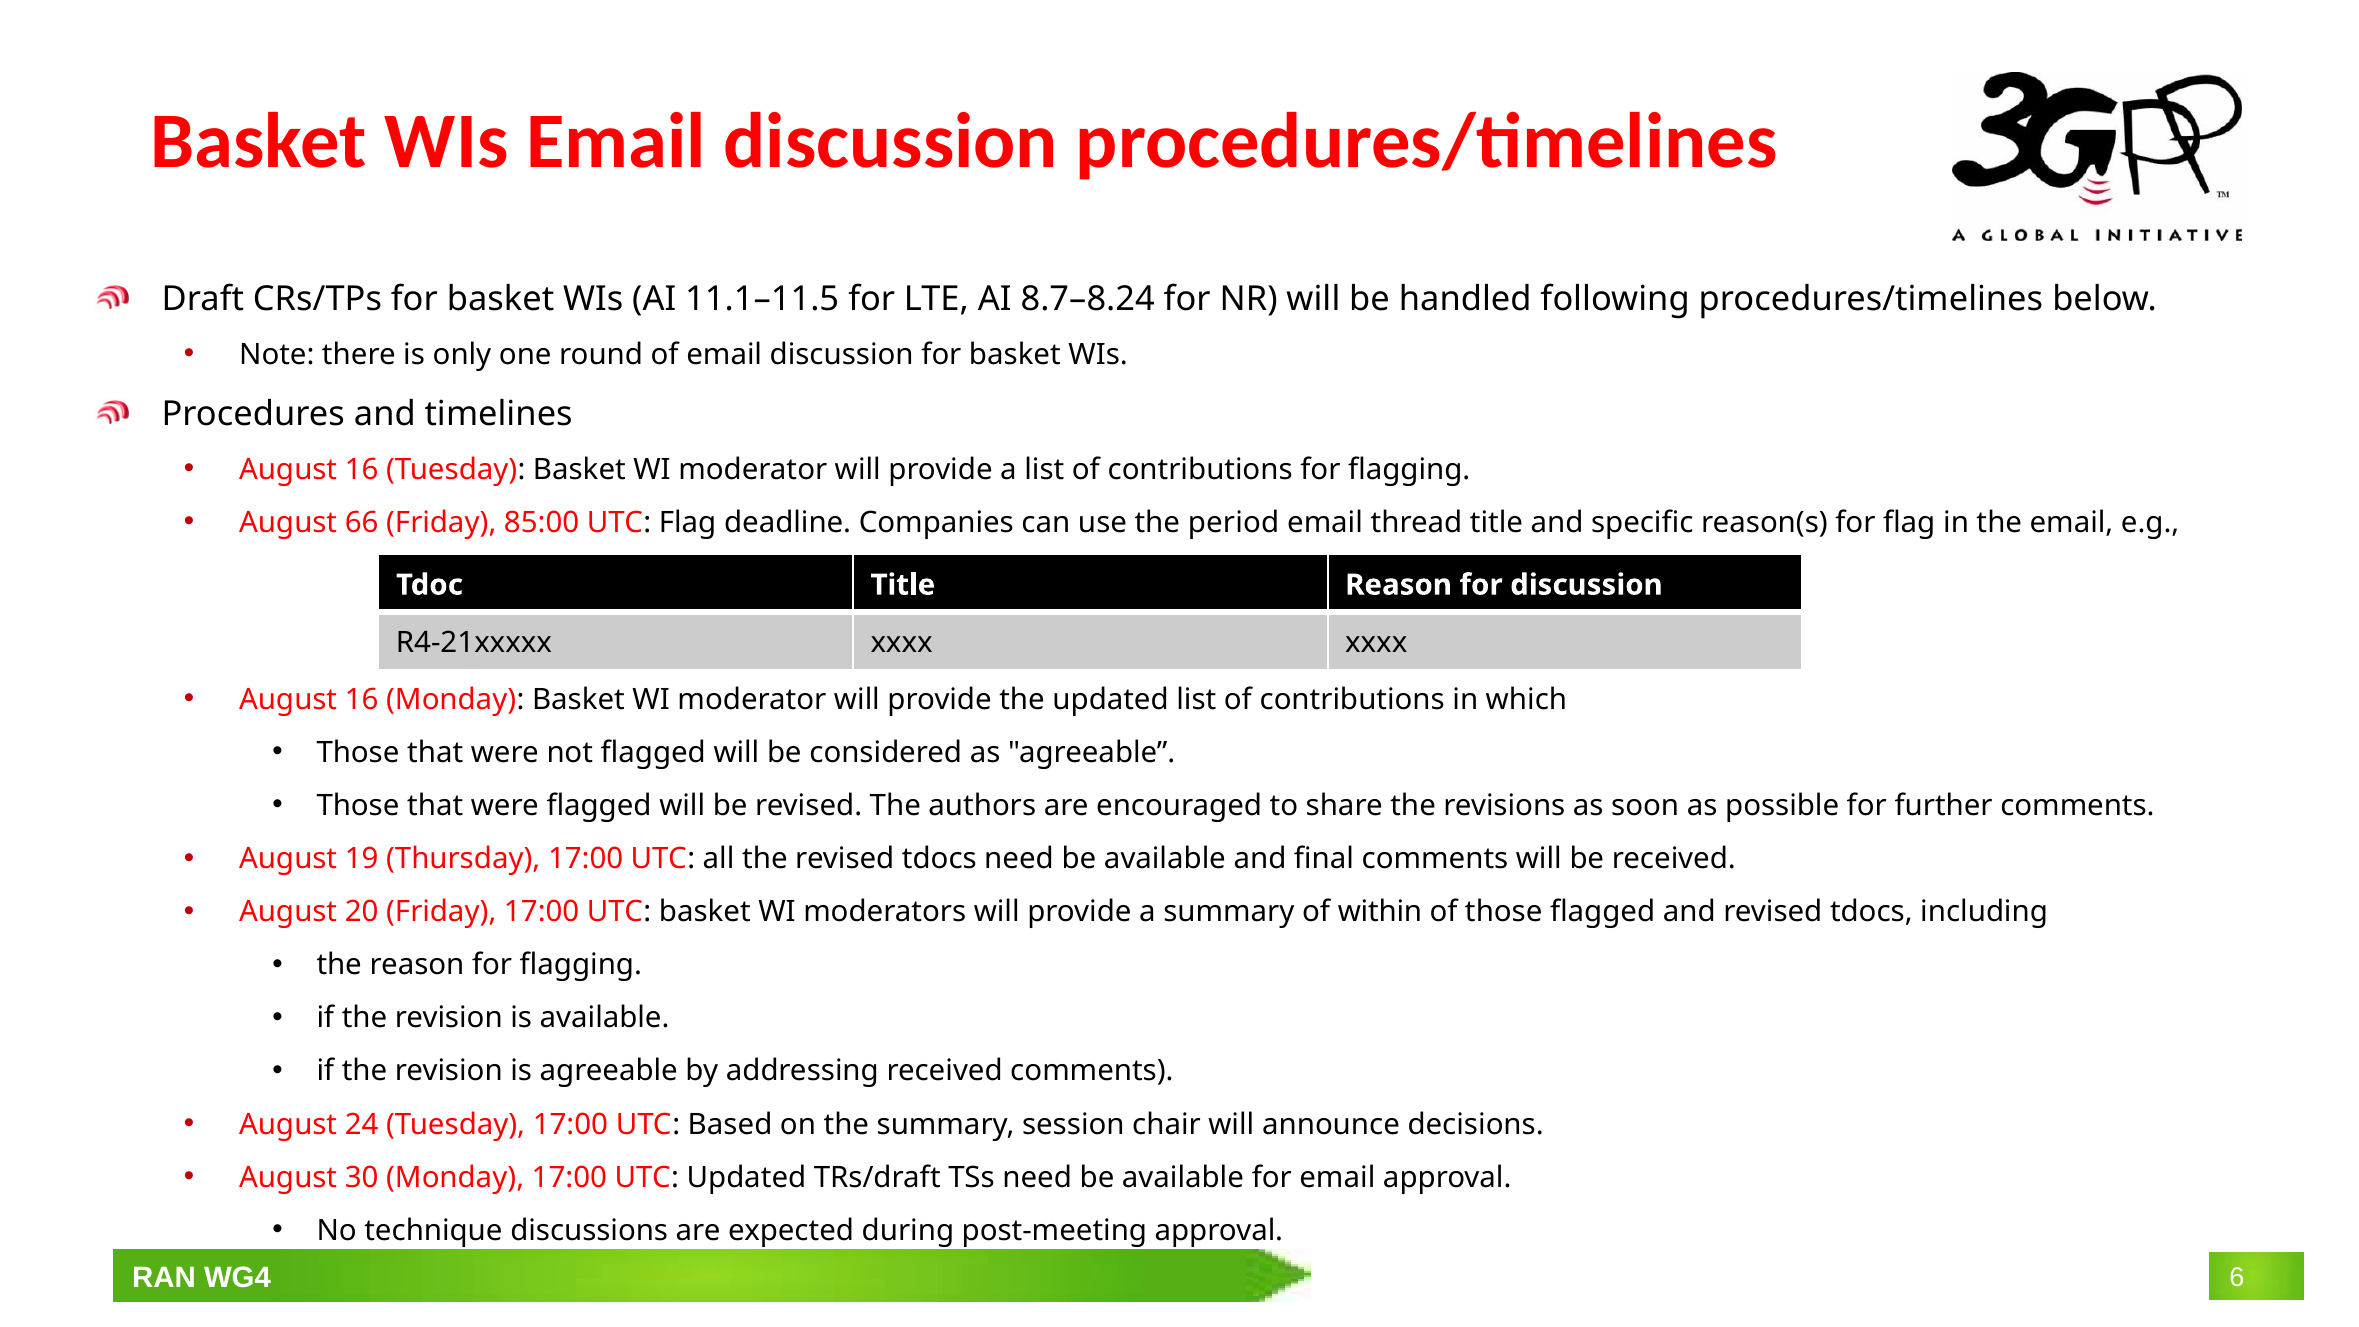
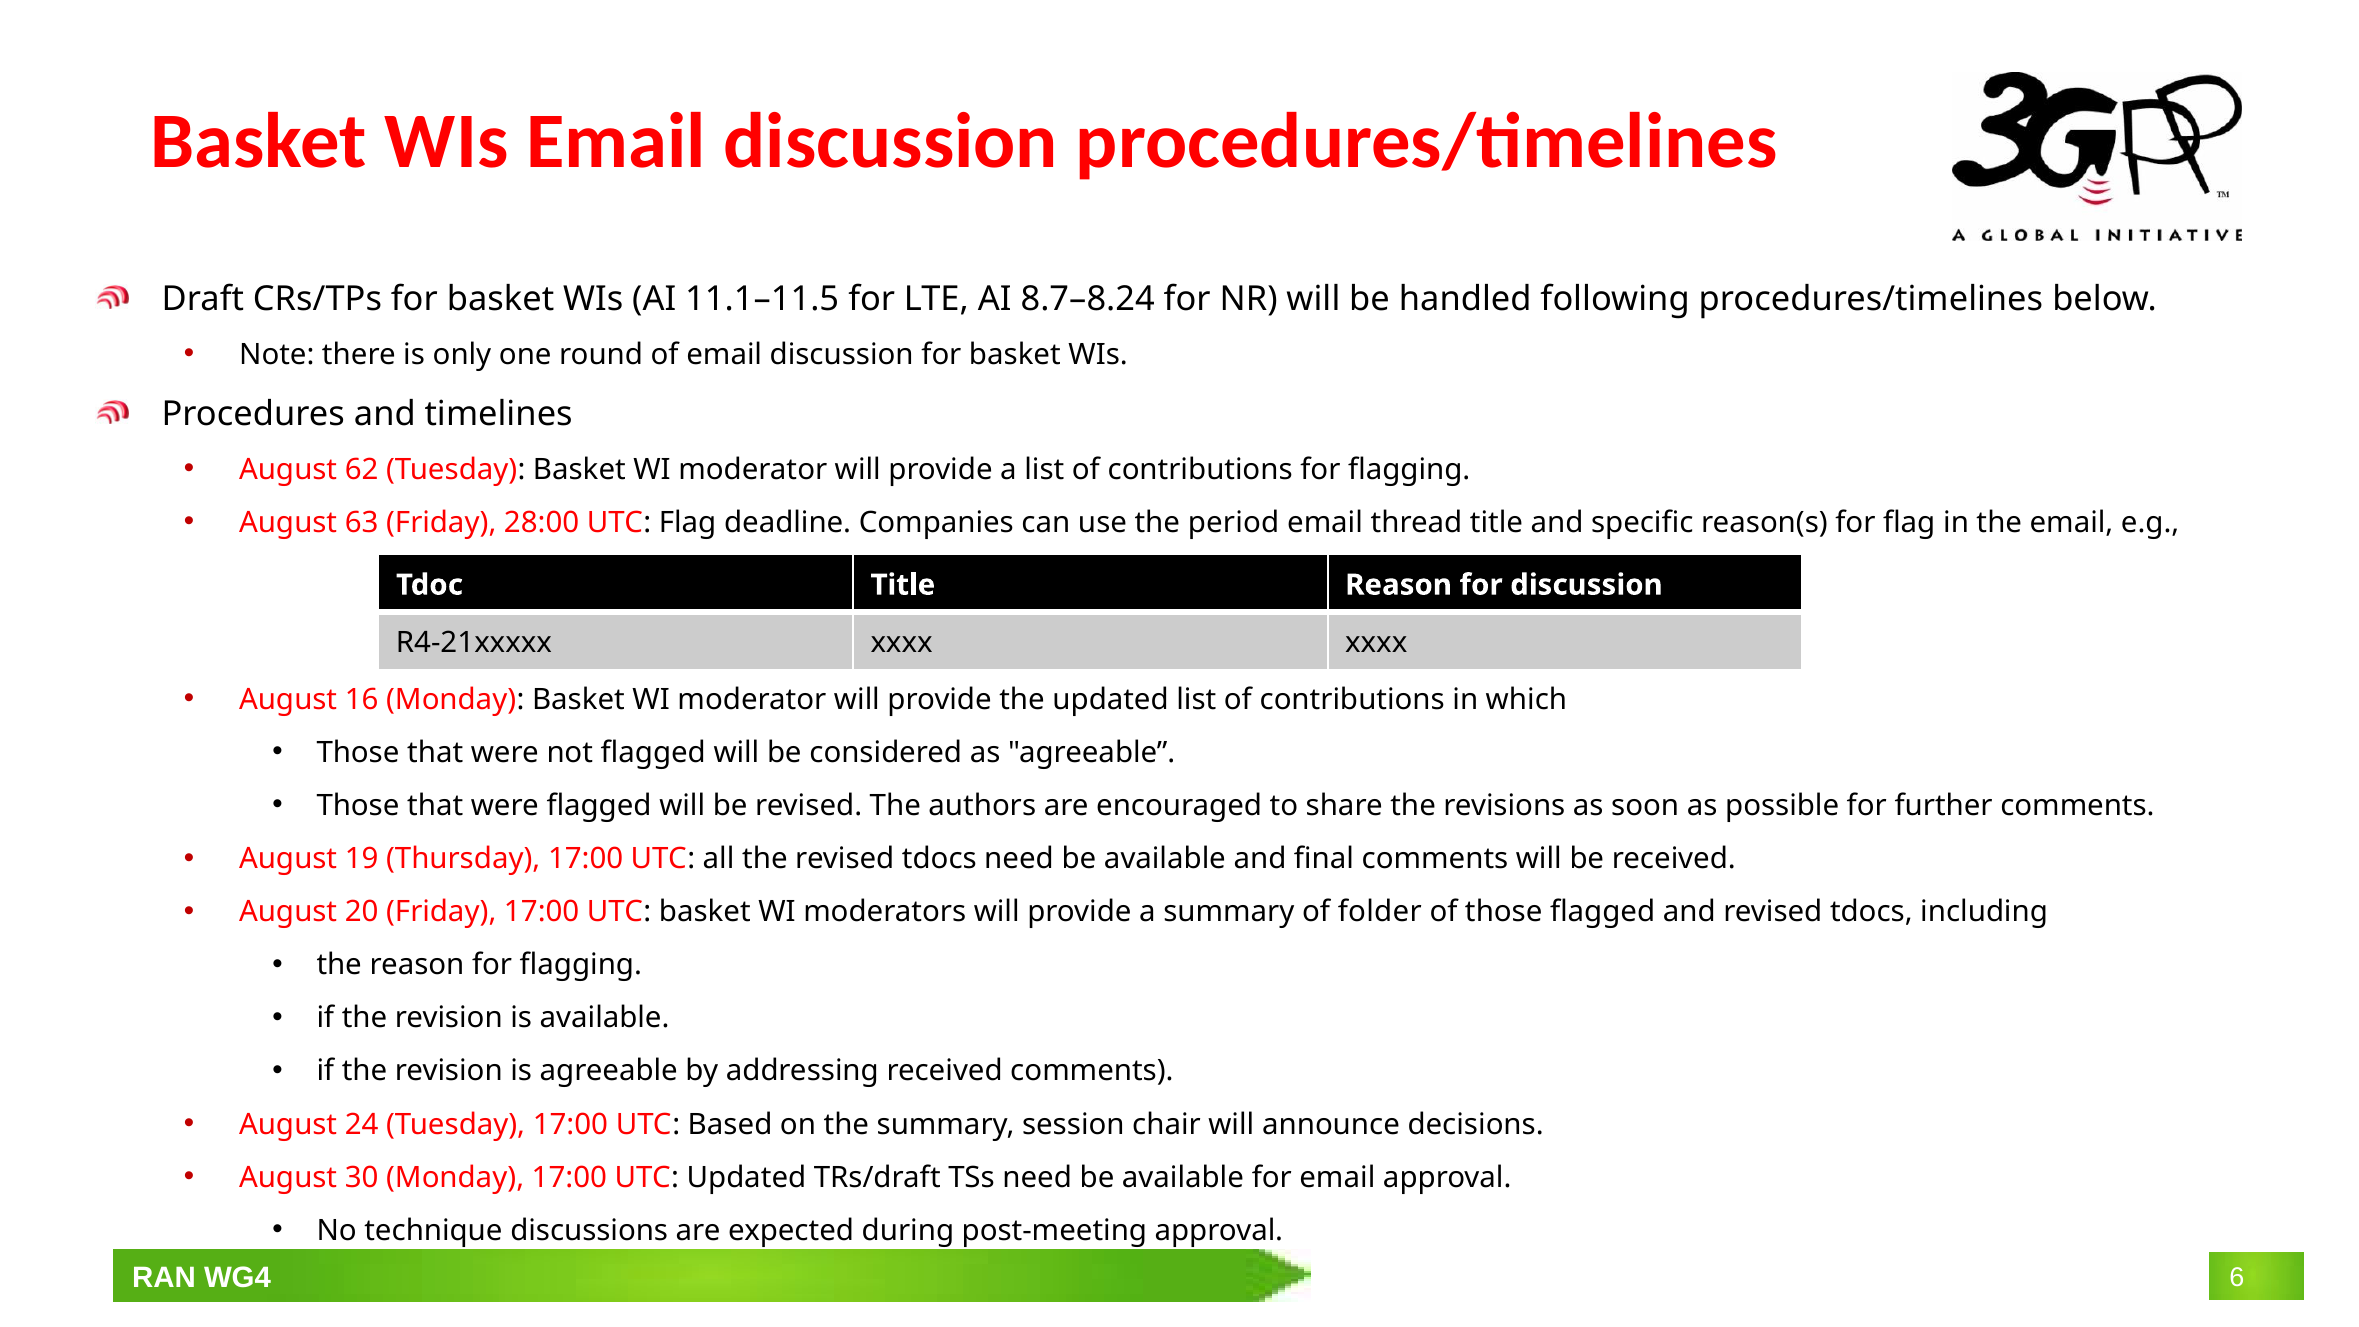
16: 16 -> 62 (362, 470)
66: 66 -> 63 (362, 523)
85:00: 85:00 -> 28:00 (542, 523)
within: within -> folder (1380, 912)
